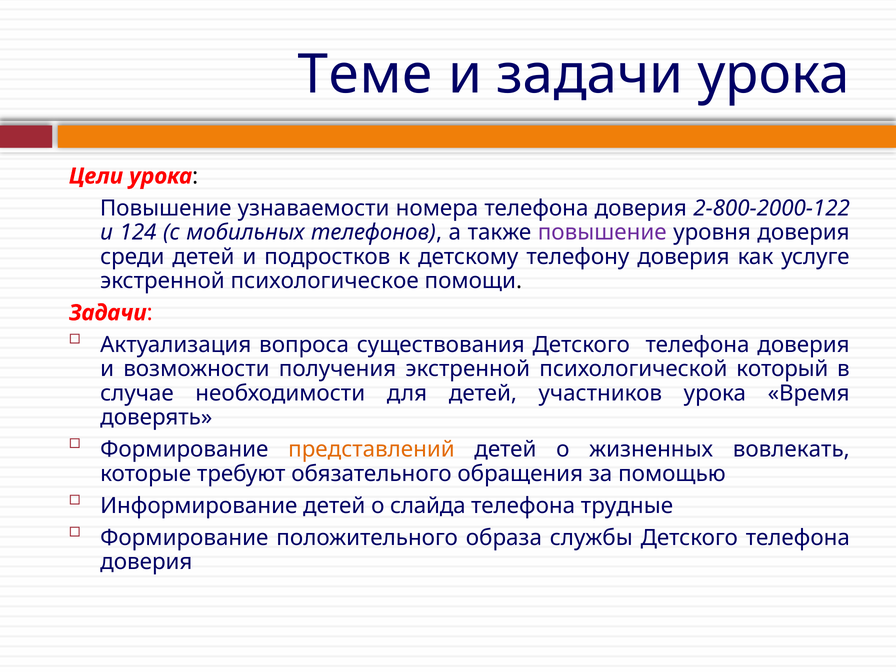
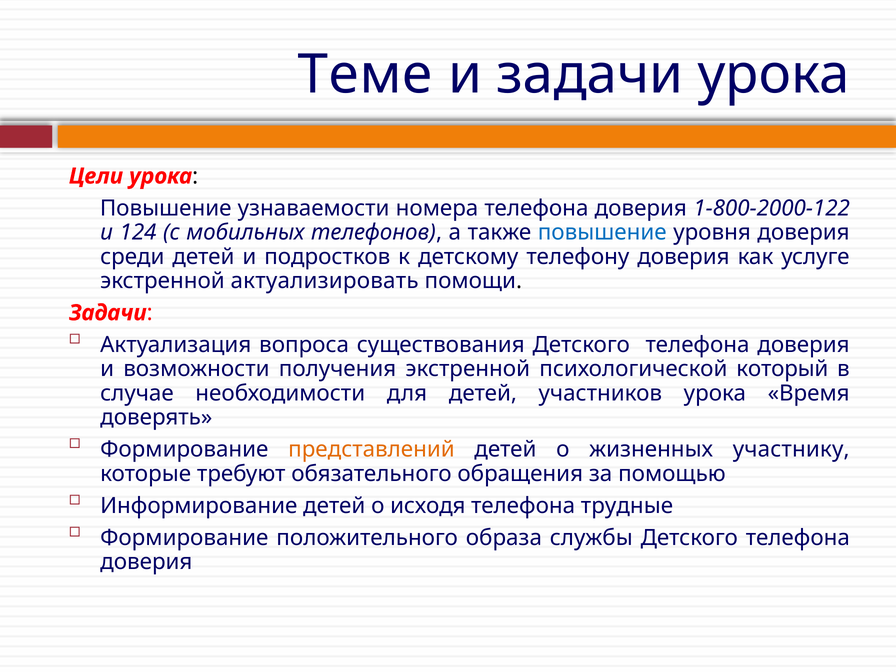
2-800-2000-122: 2-800-2000-122 -> 1-800-2000-122 (772, 208)
повышение colour: purple -> blue (602, 232)
психологическое: психологическое -> актуализировать (325, 281)
вовлекать: вовлекать -> участнику (791, 450)
слайда: слайда -> исходя (428, 506)
